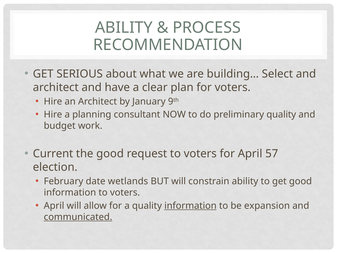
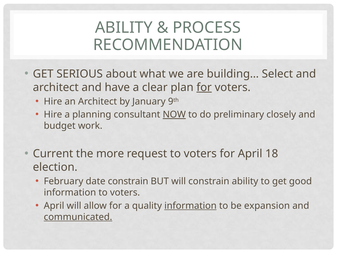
for underline: none -> present (204, 87)
NOW underline: none -> present (174, 114)
preliminary quality: quality -> closely (281, 114)
the good: good -> more (110, 154)
57: 57 -> 18 (272, 154)
date wetlands: wetlands -> constrain (128, 181)
